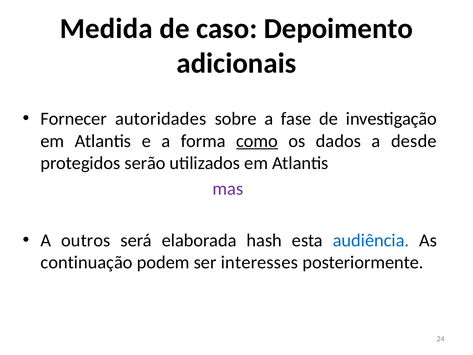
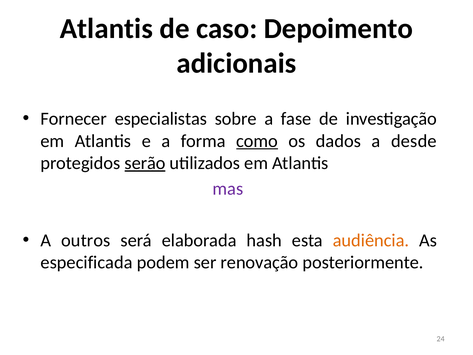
Medida: Medida -> Atlantis (106, 28)
autoridades: autoridades -> especialistas (161, 119)
serão underline: none -> present (145, 163)
audiência colour: blue -> orange (371, 240)
continuação: continuação -> especificada (87, 262)
interesses: interesses -> renovação (259, 262)
